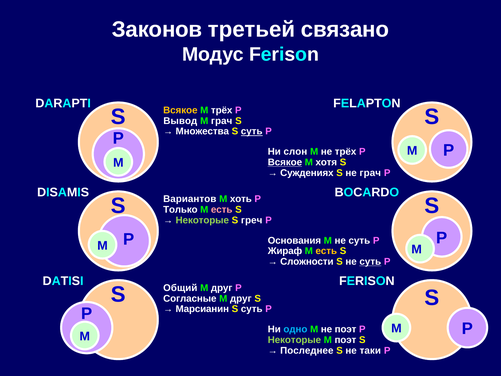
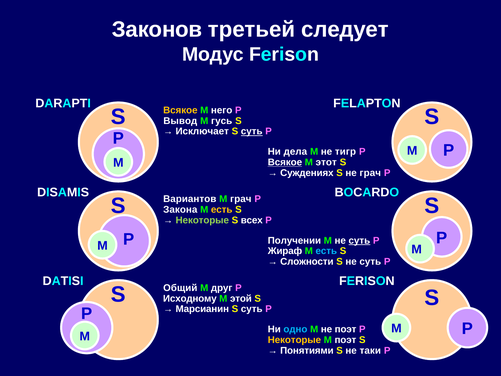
связано: связано -> следует (345, 29)
M трёх: трёх -> него (222, 110)
M грач: грач -> гусь (222, 121)
Множества: Множества -> Исключает (202, 131)
слон: слон -> дела (295, 152)
не трёх: трёх -> тигр (345, 152)
хотя: хотя -> этот (326, 162)
M хоть: хоть -> грач (241, 199)
Только: Только -> Закона (180, 210)
есть colour: pink -> yellow (222, 210)
греч: греч -> всех (252, 220)
Основания: Основания -> Получении (294, 240)
суть underline: none -> present (359, 240)
есть colour: yellow -> light blue (326, 251)
суть underline: present -> none (370, 261)
Согласные: Согласные -> Исходному (190, 298)
друг: друг -> этой (241, 298)
Некоторые colour: light green -> yellow (294, 340)
Последнее: Последнее -> Понятиями (307, 350)
